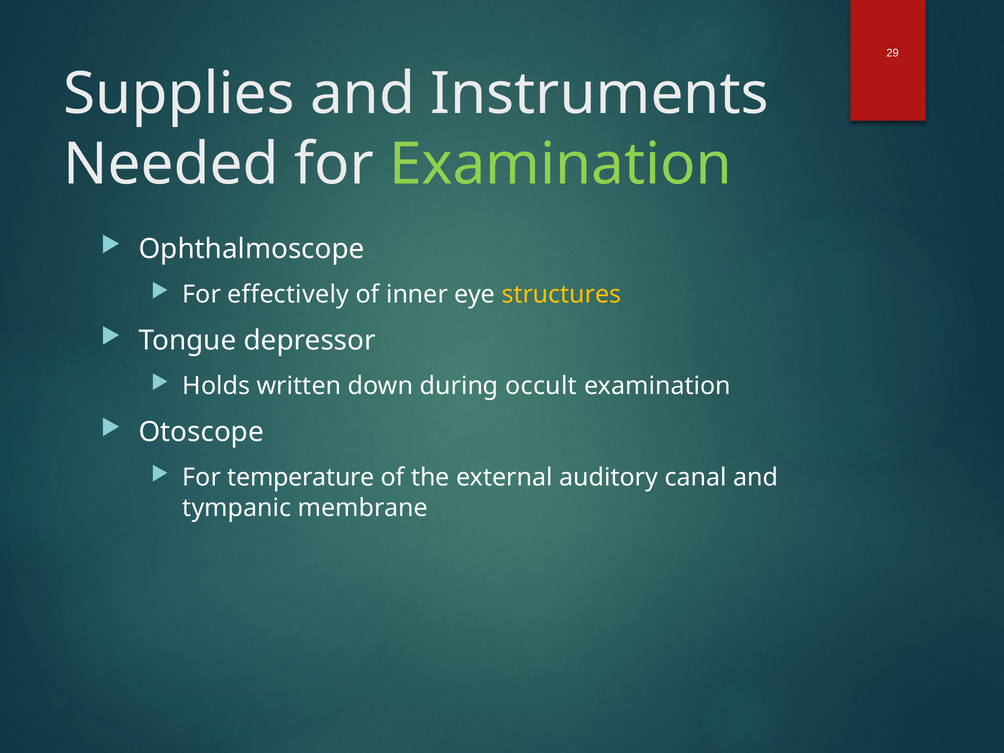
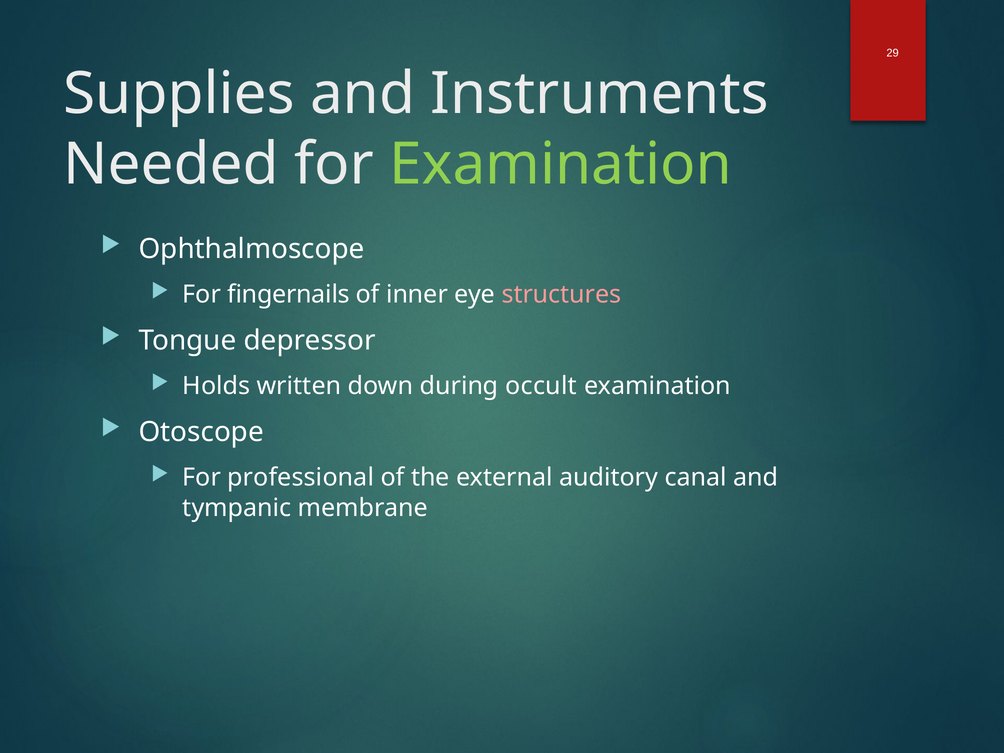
effectively: effectively -> fingernails (288, 295)
structures colour: yellow -> pink (561, 295)
temperature: temperature -> professional (301, 478)
